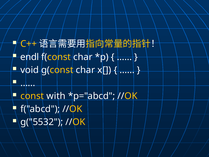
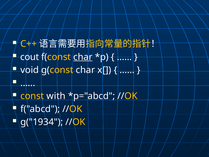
endl: endl -> cout (30, 57)
char underline: none -> present (83, 57)
g("5532: g("5532 -> g("1934 (42, 122)
